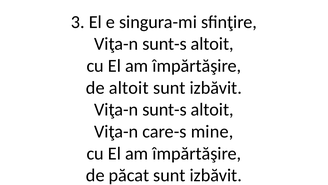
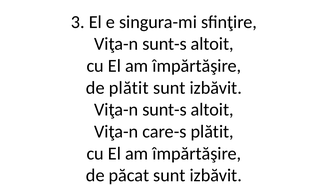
de altoit: altoit -> plătit (129, 88)
care-s mine: mine -> plătit (212, 131)
